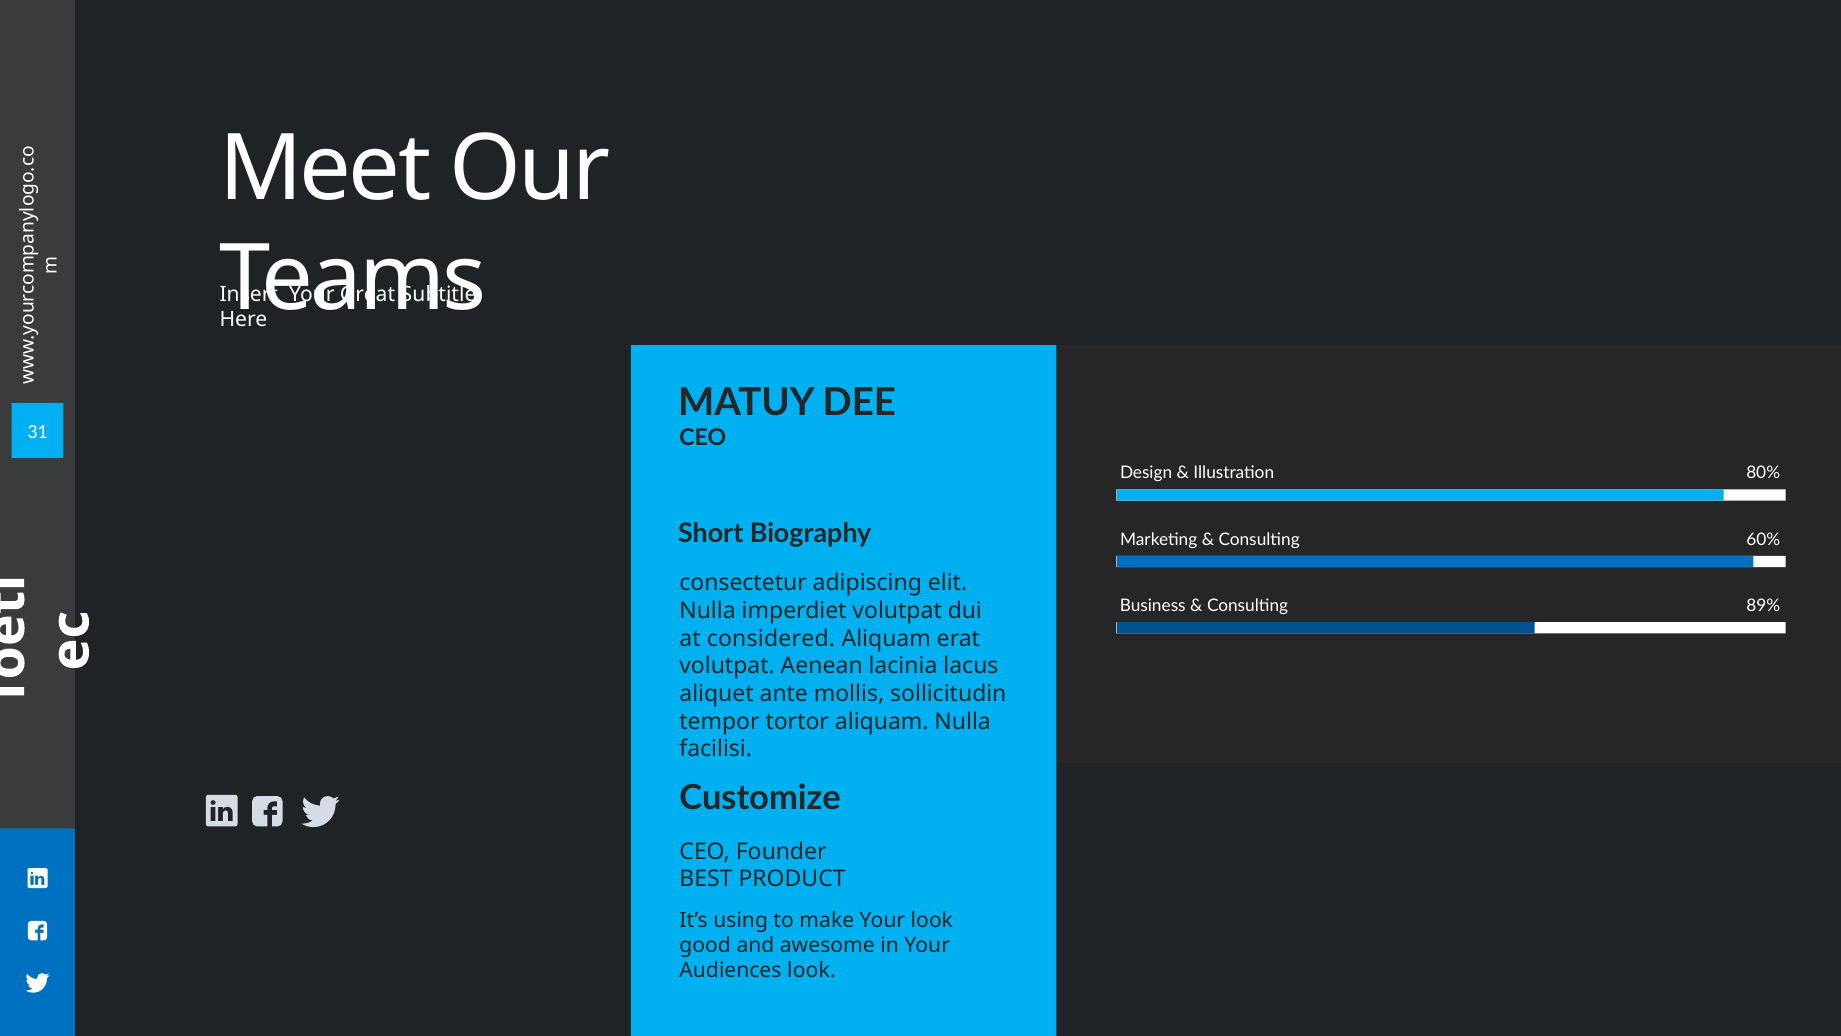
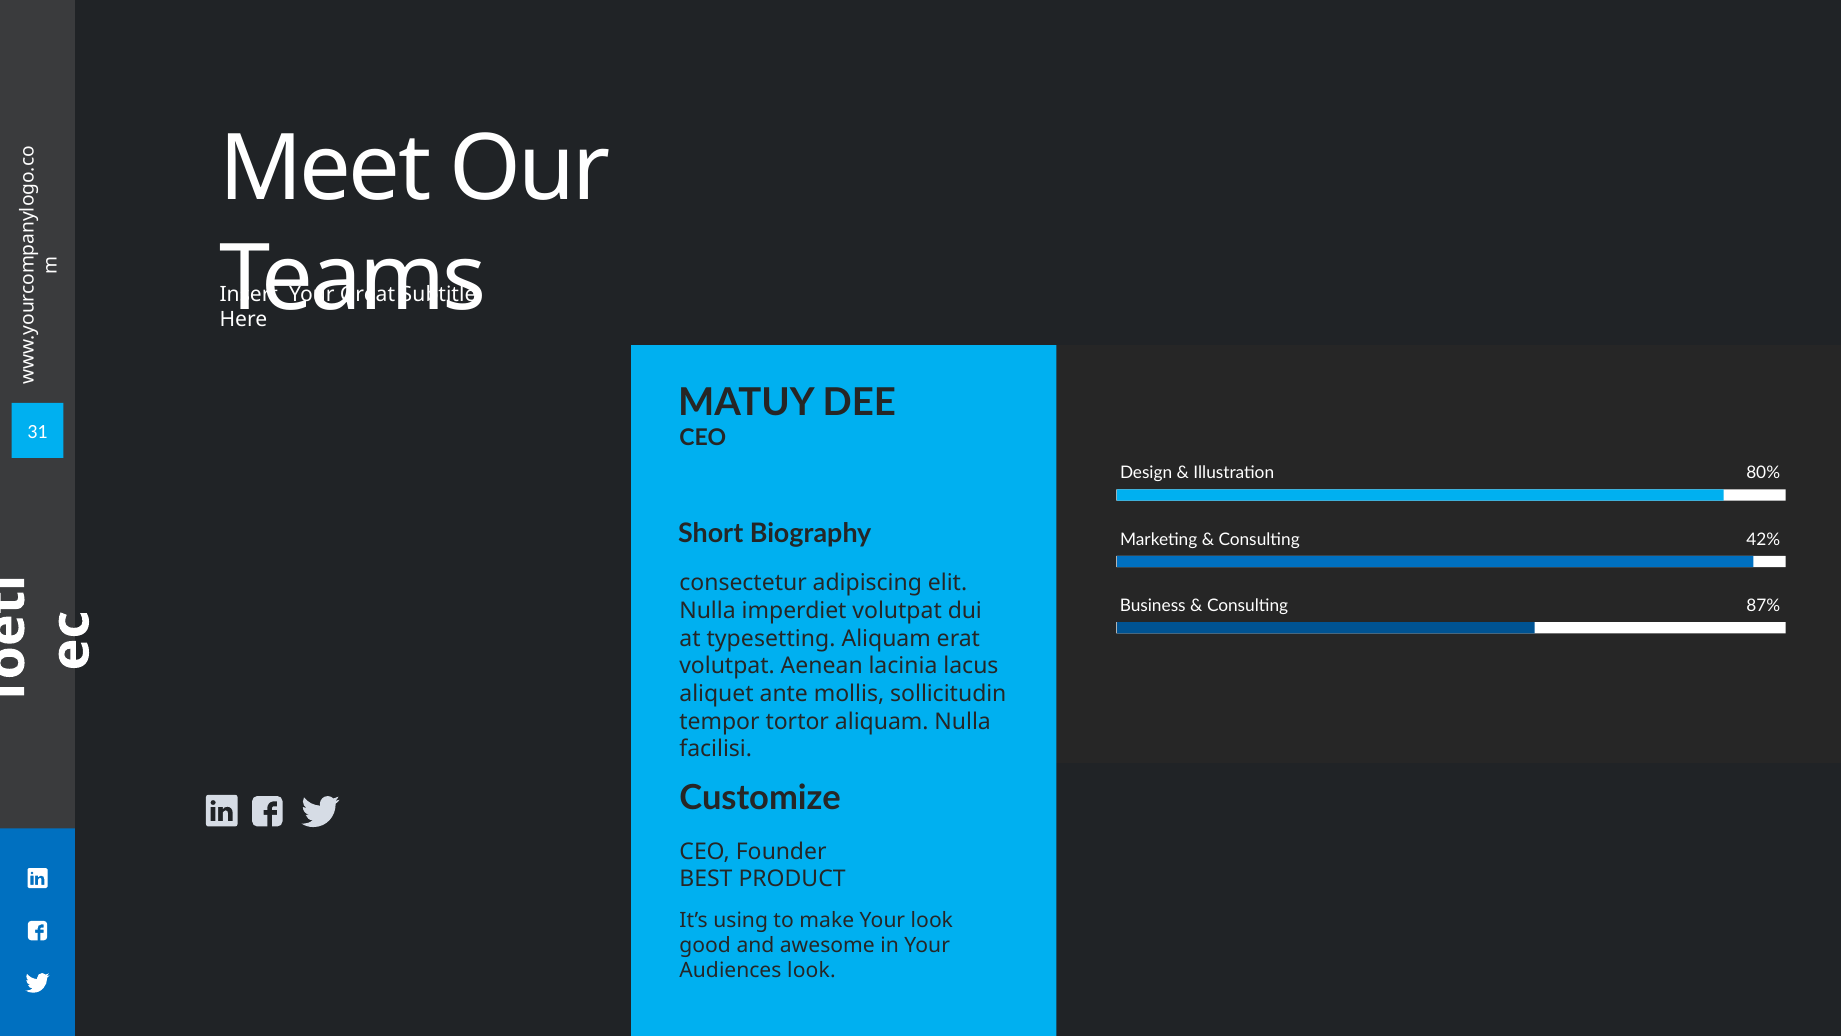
60%: 60% -> 42% (1763, 539)
89%: 89% -> 87% (1763, 605)
considered: considered -> typesetting (771, 638)
